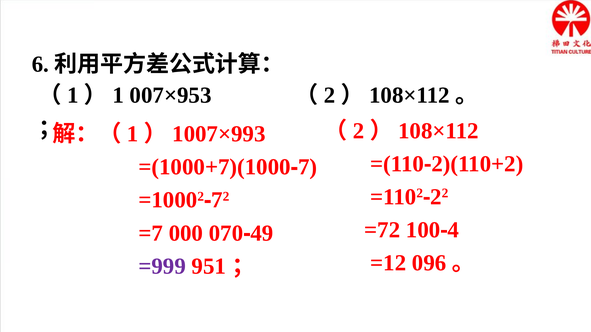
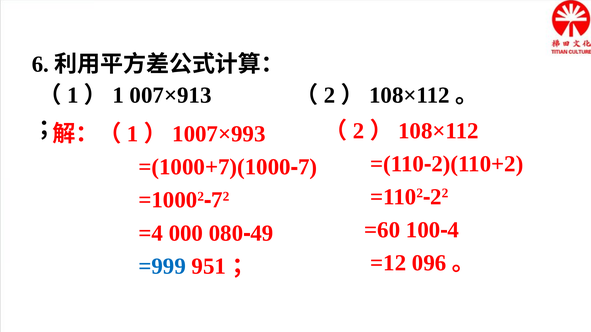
007×953: 007×953 -> 007×913 (171, 95)
=72: =72 -> =60 (382, 230)
=7: =7 -> =4 (151, 233)
070: 070 -> 080 (226, 233)
=999 colour: purple -> blue (162, 267)
